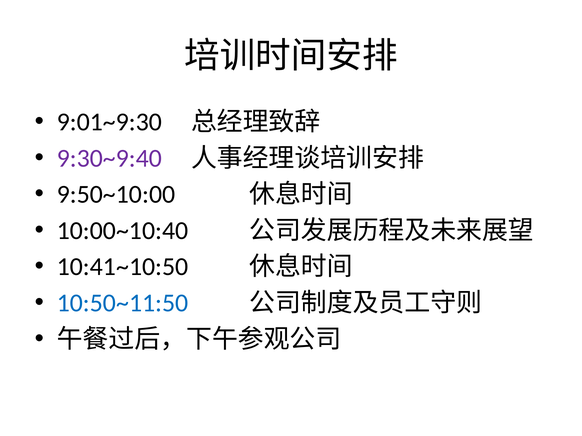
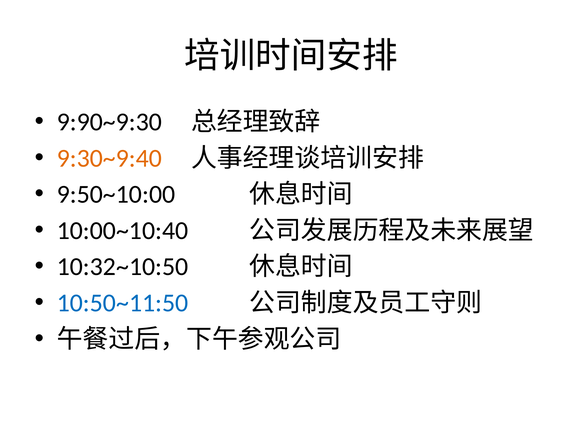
9:01~9:30: 9:01~9:30 -> 9:90~9:30 (109, 122)
9:30~9:40 colour: purple -> orange (109, 158)
10:41~10:50: 10:41~10:50 -> 10:32~10:50 (123, 267)
